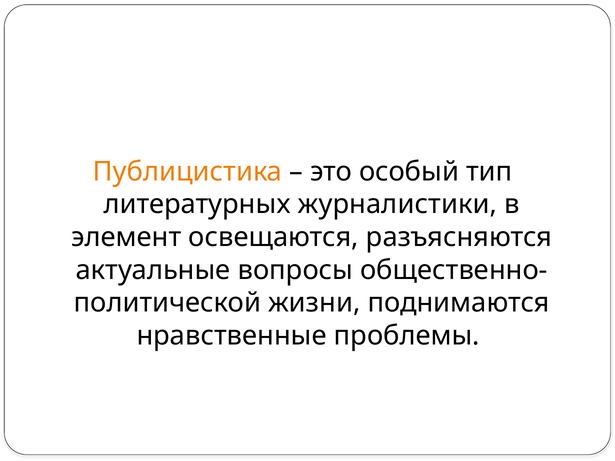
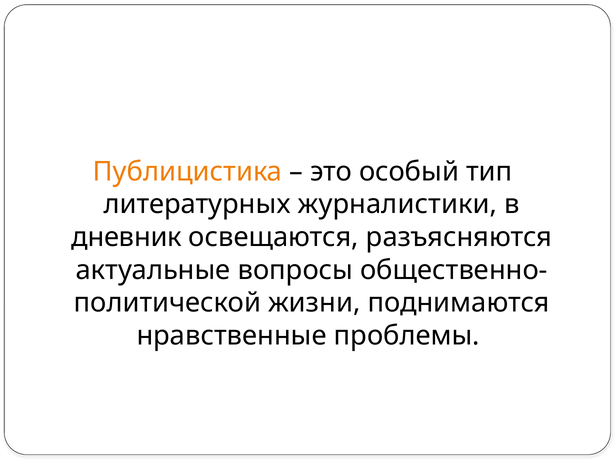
элемент: элемент -> дневник (127, 237)
